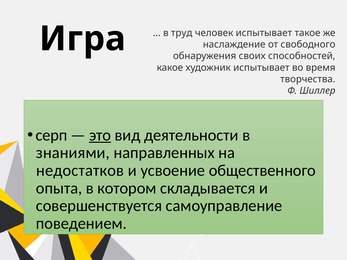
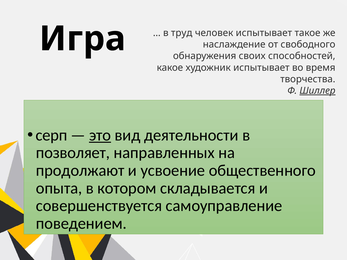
Шиллер underline: none -> present (317, 91)
знаниями: знаниями -> позволяет (73, 153)
недостатков: недостатков -> продолжают (80, 171)
